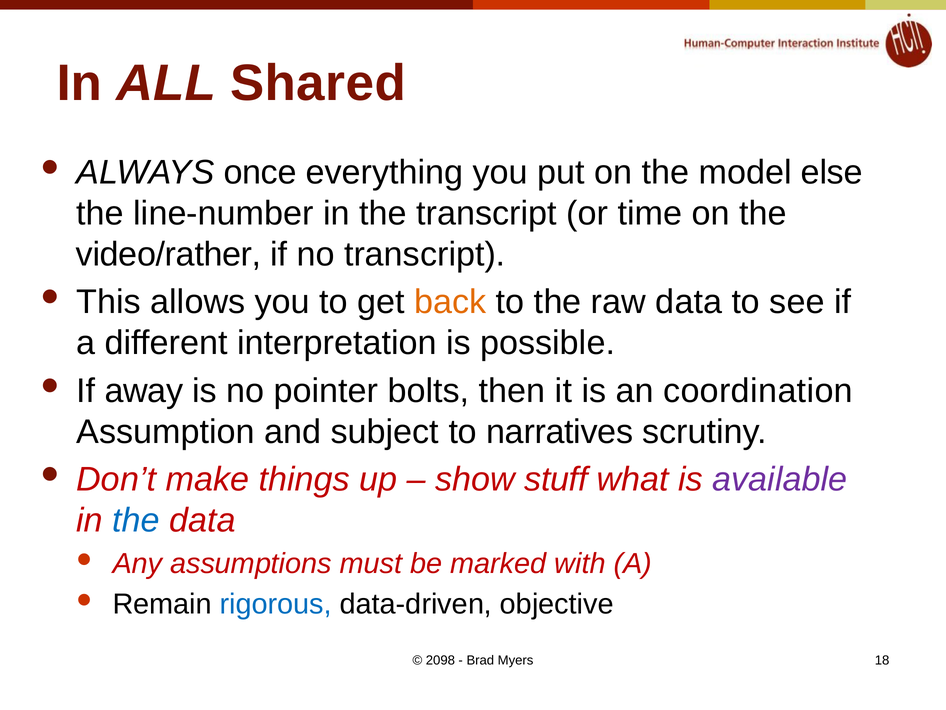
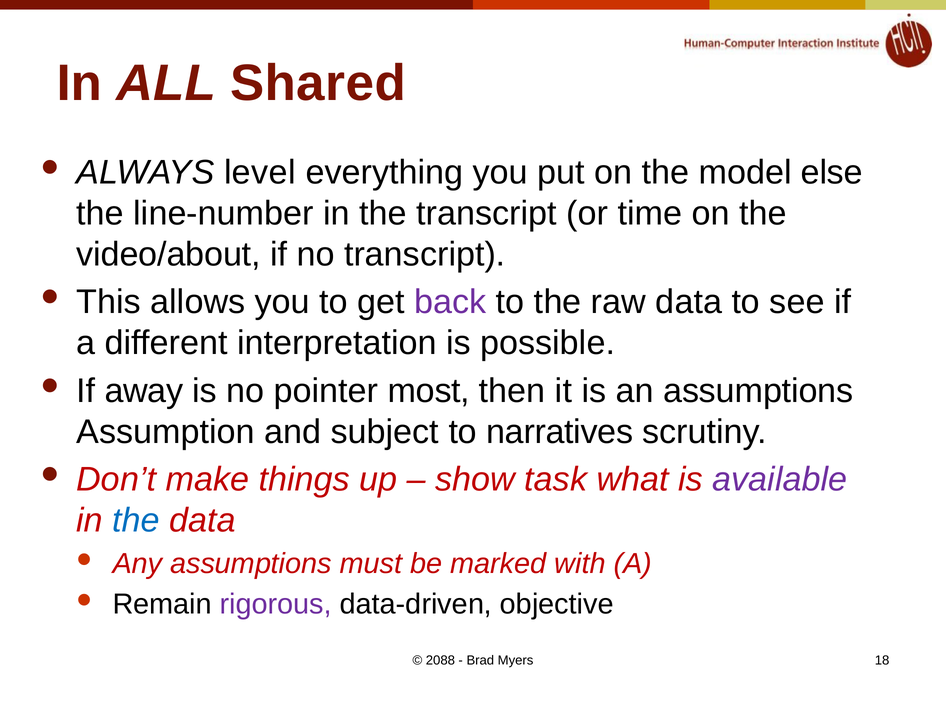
once: once -> level (260, 172)
video/rather: video/rather -> video/about (169, 254)
back colour: orange -> purple (450, 302)
bolts: bolts -> most (429, 391)
an coordination: coordination -> assumptions (758, 391)
stuff: stuff -> task (556, 479)
rigorous colour: blue -> purple (276, 604)
2098: 2098 -> 2088 (440, 660)
